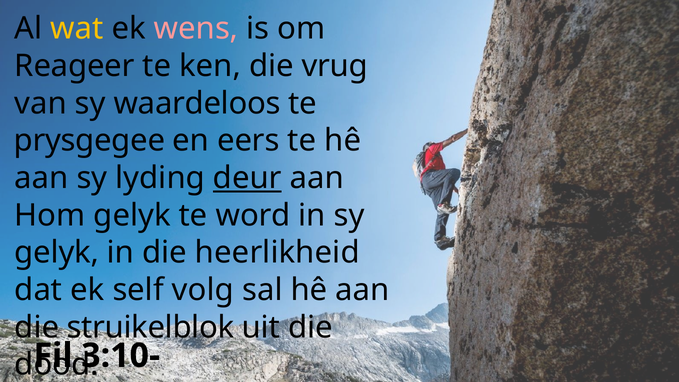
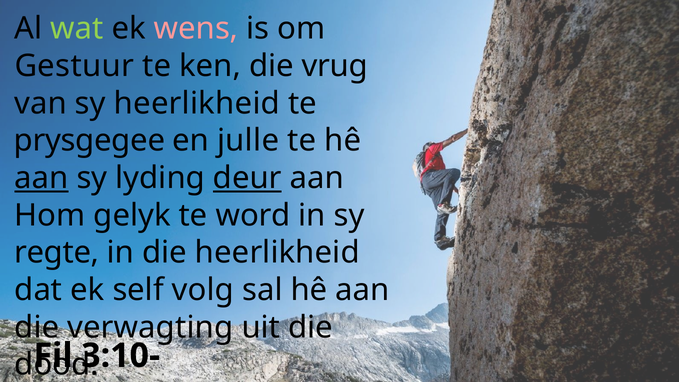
wat colour: yellow -> light green (77, 29)
Reageer: Reageer -> Gestuur (74, 66)
sy waardeloos: waardeloos -> heerlikheid (197, 103)
eers: eers -> julle (248, 141)
aan underline: none -> present (41, 178)
gelyk: gelyk -> regte (57, 253)
struikelblok: struikelblok -> verwagting (150, 327)
